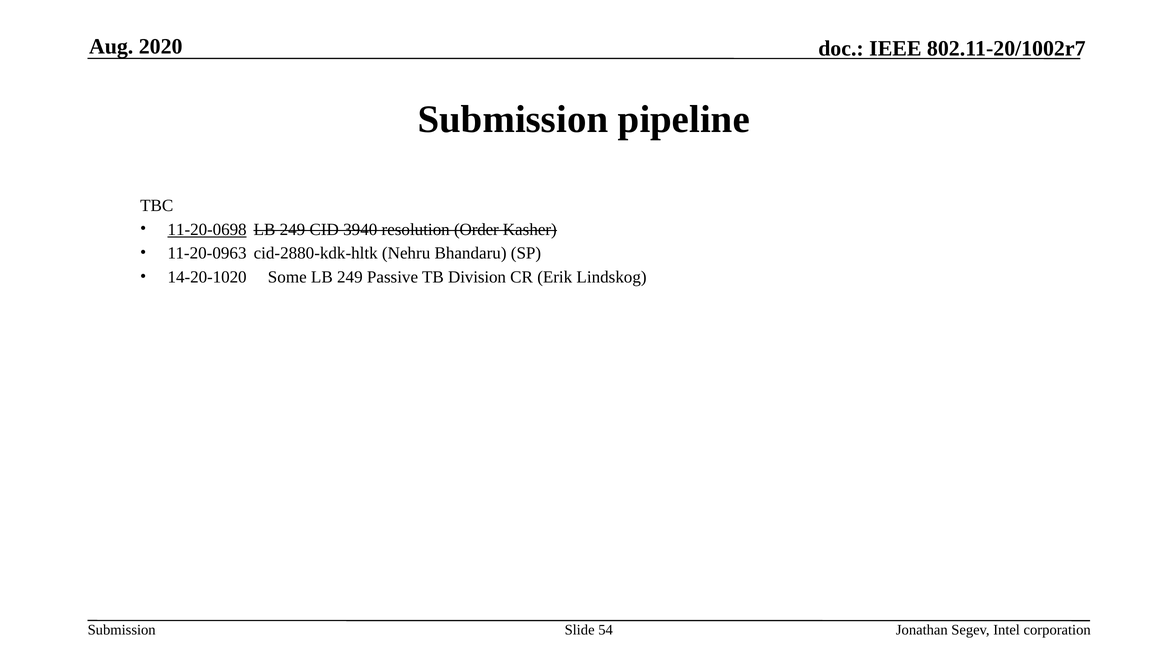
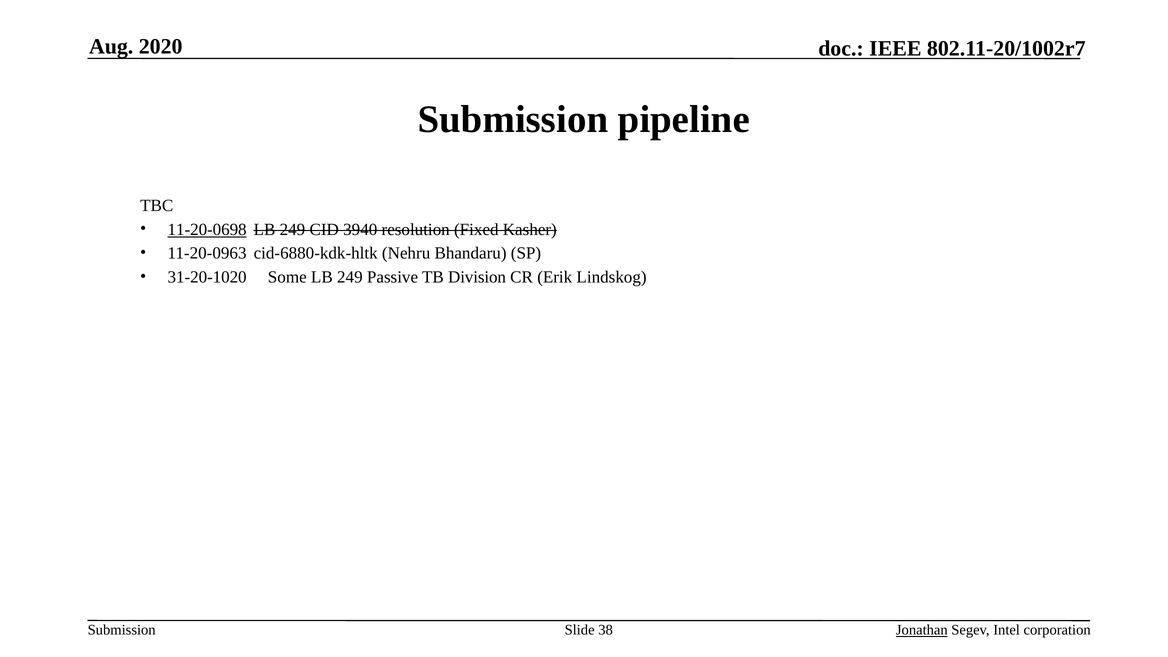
Order: Order -> Fixed (476, 229)
cid-2880-kdk-hltk: cid-2880-kdk-hltk -> cid-6880-kdk-hltk (316, 253)
14-20-1020: 14-20-1020 -> 31-20-1020 (207, 277)
54: 54 -> 38 (606, 630)
Jonathan underline: none -> present (922, 630)
